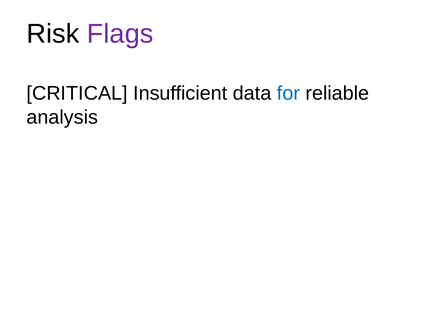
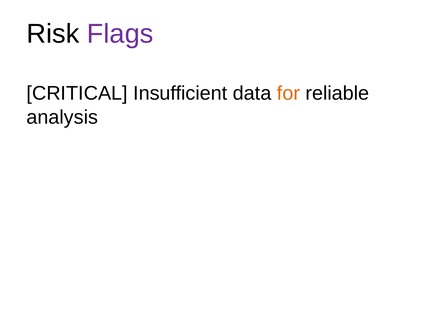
for colour: blue -> orange (288, 93)
